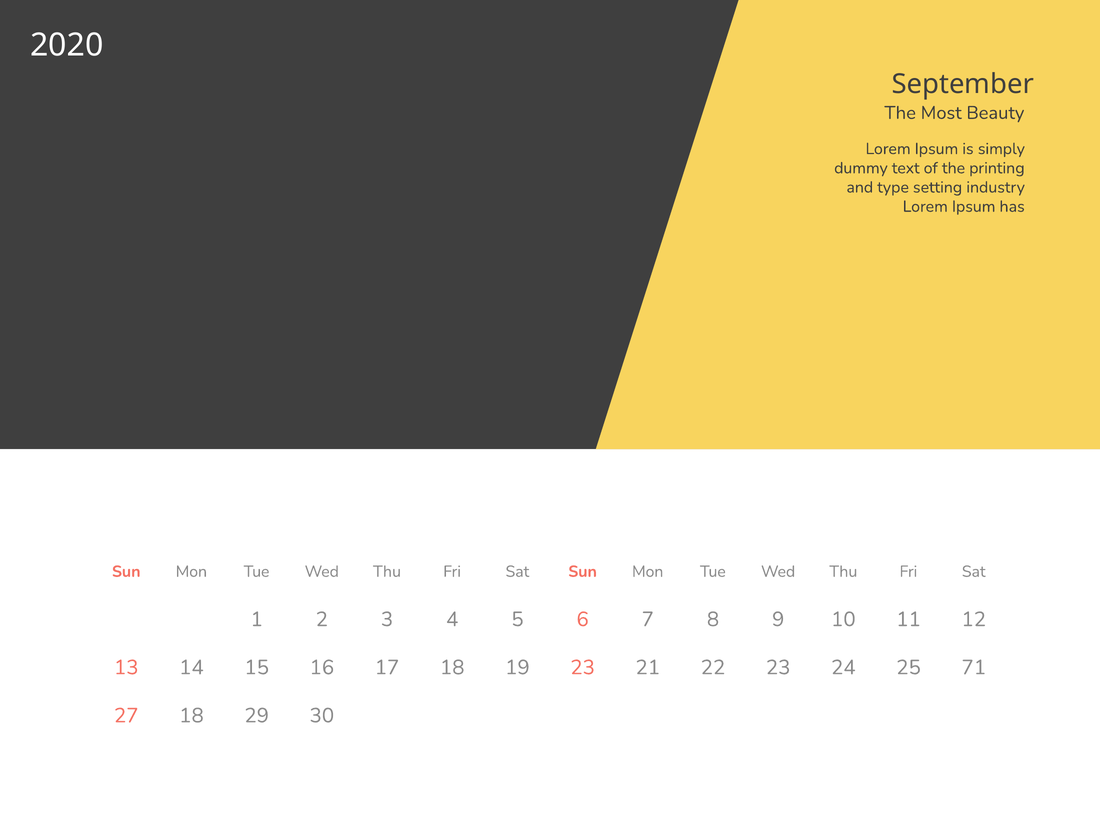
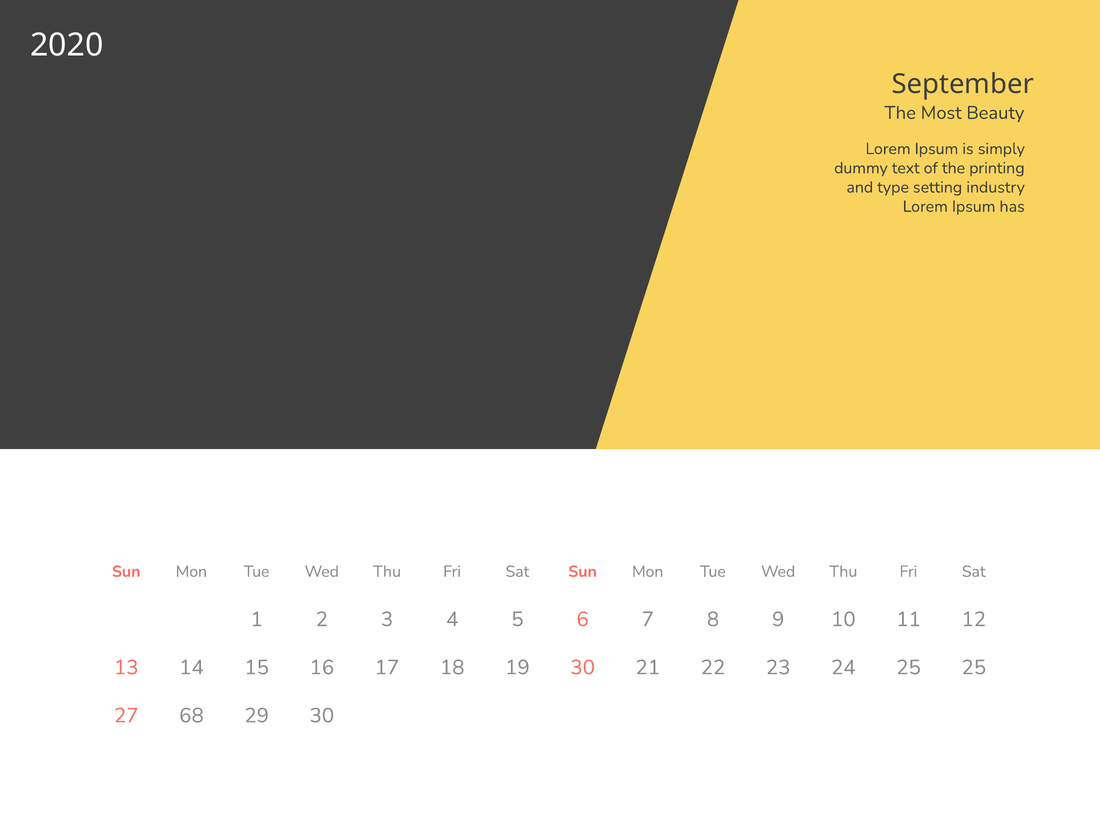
19 23: 23 -> 30 (583, 667)
25 71: 71 -> 25 (974, 667)
27 18: 18 -> 68 (191, 716)
